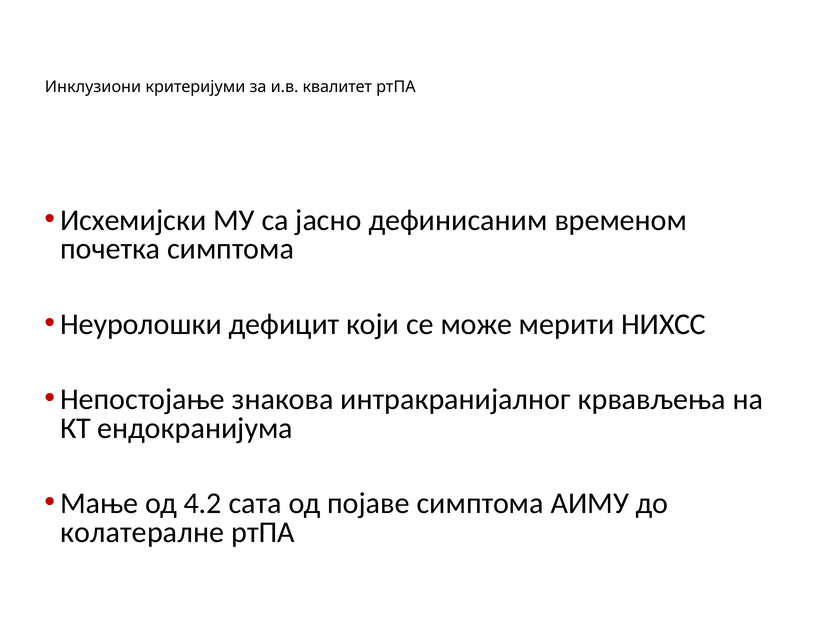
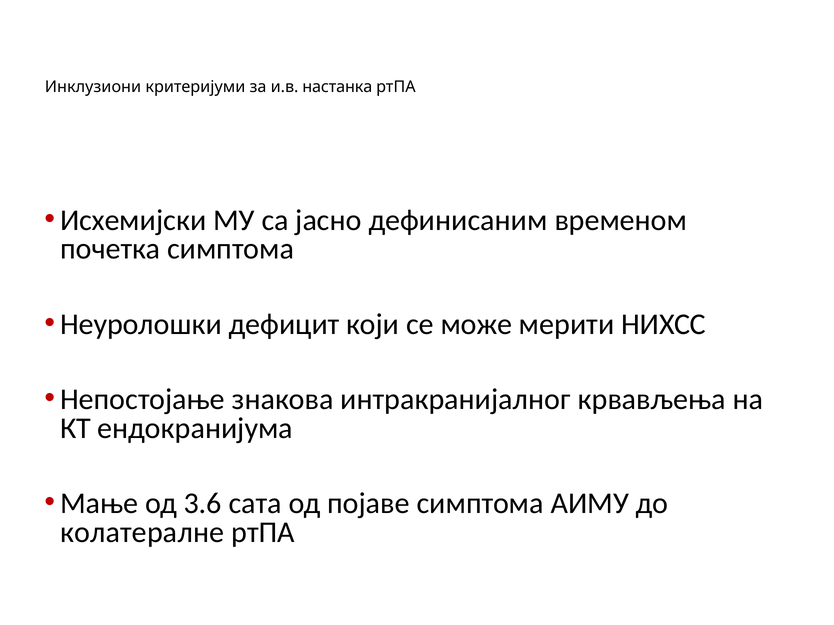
квалитет: квалитет -> настанка (337, 87)
4.2: 4.2 -> 3.6 (203, 504)
